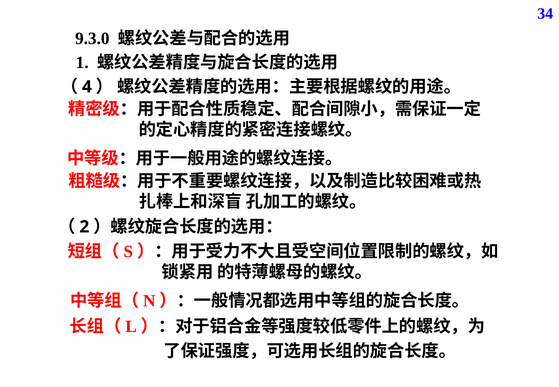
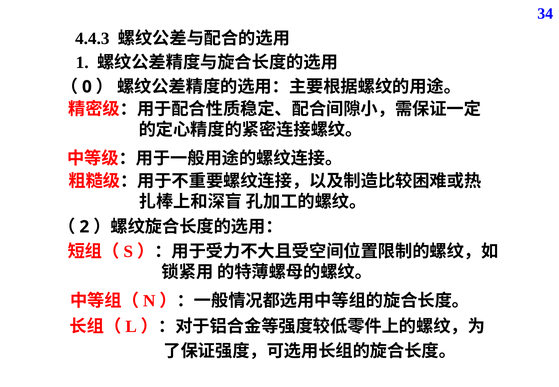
9.3.0: 9.3.0 -> 4.4.3 (92, 39)
4: 4 -> 0 (87, 87)
